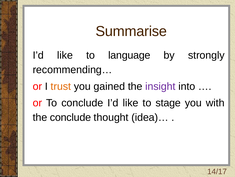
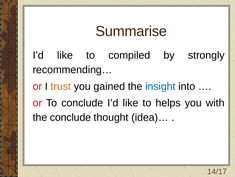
language: language -> compiled (129, 55)
insight colour: purple -> blue (160, 86)
stage: stage -> helps (168, 103)
